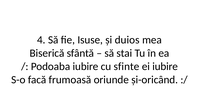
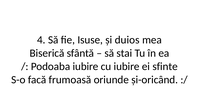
cu sfinte: sfinte -> iubire (127, 66)
ei iubire: iubire -> sfinte (165, 66)
